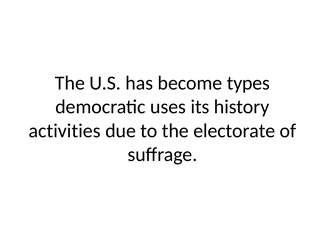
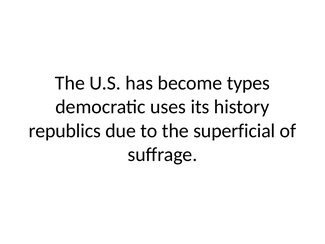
activities: activities -> republics (65, 131)
electorate: electorate -> superficial (234, 131)
